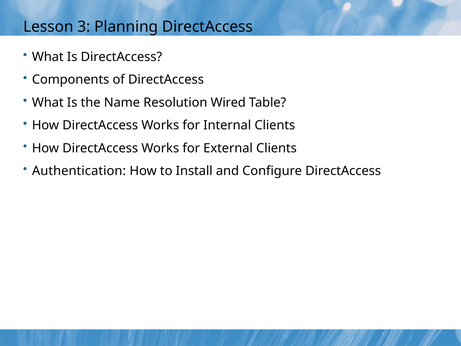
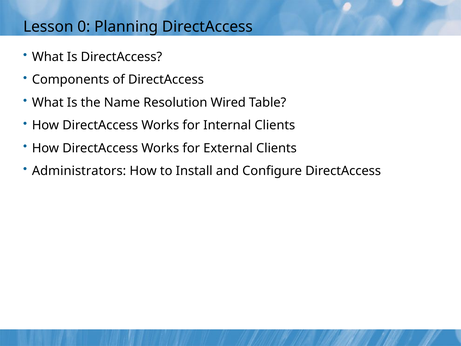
3: 3 -> 0 (84, 27)
Authentication: Authentication -> Administrators (79, 171)
